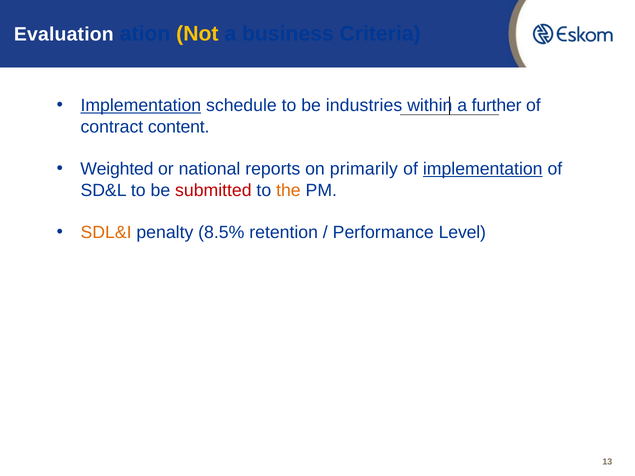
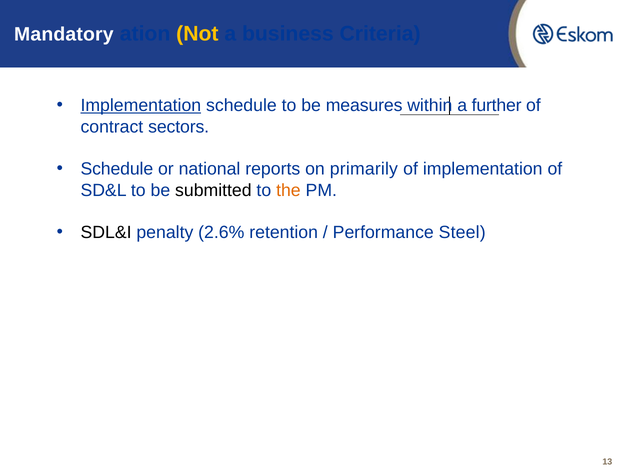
Evaluation: Evaluation -> Mandatory (64, 34)
industries: industries -> measures (364, 106)
content: content -> sectors (179, 127)
Weighted: Weighted -> Schedule (117, 169)
implementation underline: present -> none (483, 169)
submitted colour: red -> black (213, 190)
SDL&I colour: orange -> black (106, 233)
8.5%: 8.5% -> 2.6% (221, 233)
Level: Level -> Steel (462, 233)
